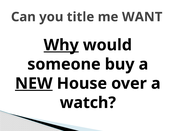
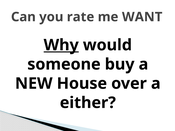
title: title -> rate (81, 17)
NEW underline: present -> none (34, 84)
watch: watch -> either (88, 103)
